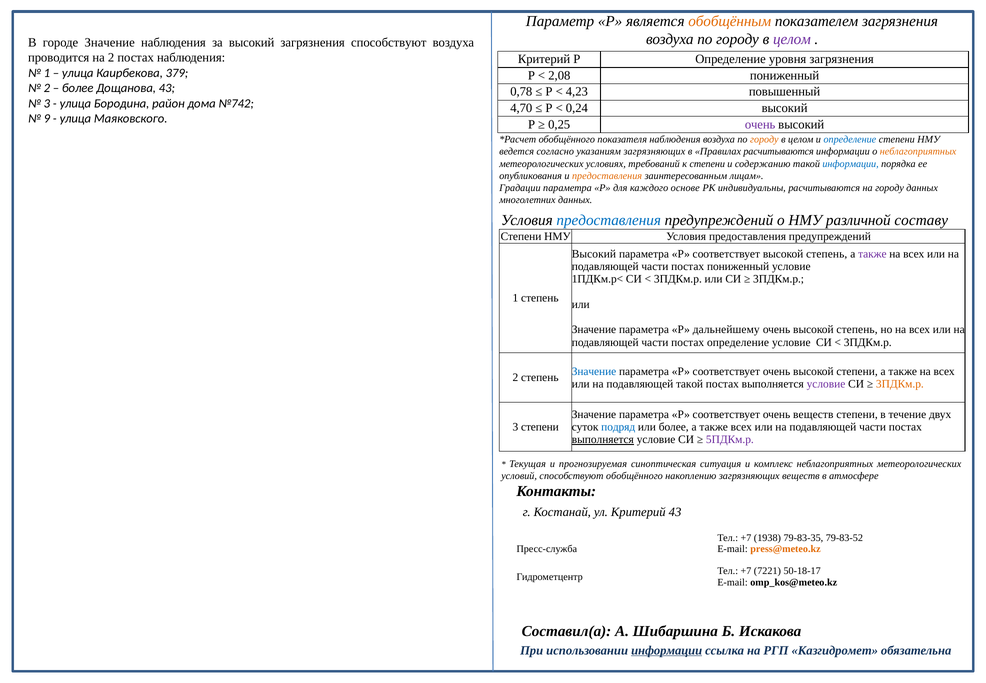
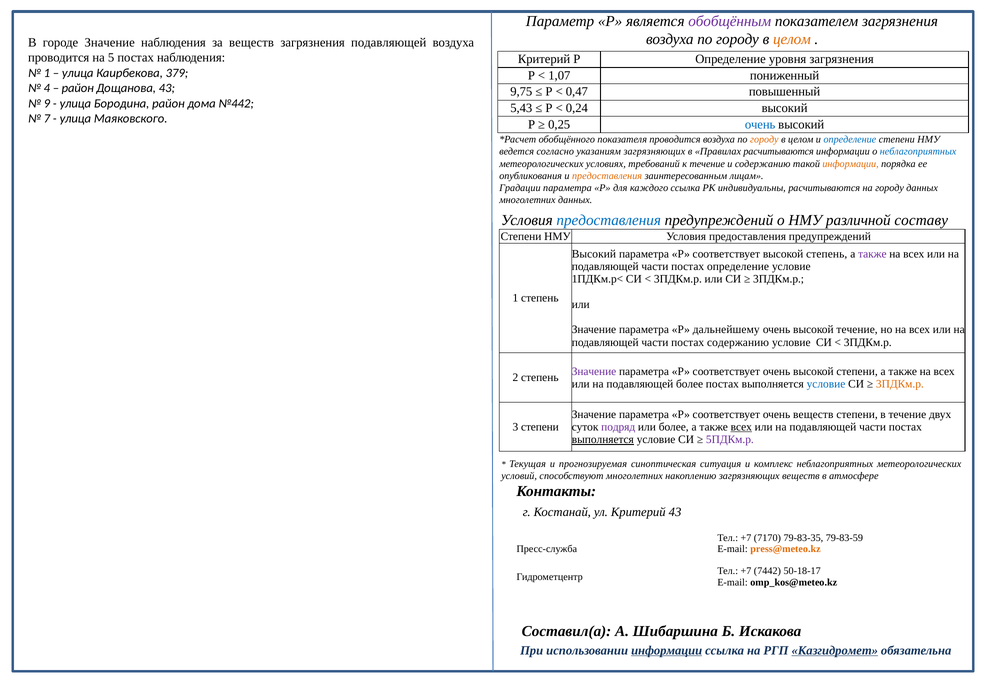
обобщённым colour: orange -> purple (730, 21)
целом colour: purple -> orange (792, 39)
за высокий: высокий -> веществ (252, 43)
загрязнения способствуют: способствуют -> подавляющей (389, 43)
на 2: 2 -> 5 (111, 58)
2,08: 2,08 -> 1,07 (559, 75)
2: 2 -> 4 (47, 88)
более: более -> район (78, 88)
0,78: 0,78 -> 9,75 (521, 92)
4,23: 4,23 -> 0,47 (577, 92)
3: 3 -> 9 (47, 103)
№742: №742 -> №442 (236, 103)
4,70: 4,70 -> 5,43 (521, 108)
9: 9 -> 7 (47, 119)
очень colour: purple -> blue (760, 124)
показателя наблюдения: наблюдения -> проводится (675, 139)
неблагоприятных colour: orange -> blue (918, 151)
к степени: степени -> течение (707, 164)
информации colour: blue -> orange (851, 164)
каждого основе: основе -> ссылка (685, 188)
постах пониженный: пониженный -> определение (738, 266)
очень высокой степень: степень -> течение (857, 329)
постах определение: определение -> содержанию (738, 342)
Значение colour: blue -> purple (594, 371)
подавляющей такой: такой -> более (690, 384)
условие colour: purple -> blue (826, 384)
подряд colour: blue -> purple (618, 427)
всех underline: none -> present (741, 427)
способствуют обобщённого: обобщённого -> многолетних (634, 476)
1938: 1938 -> 7170 (767, 537)
79-83-52: 79-83-52 -> 79-83-59 (844, 537)
7221: 7221 -> 7442 (767, 571)
Казгидромет underline: none -> present (835, 650)
